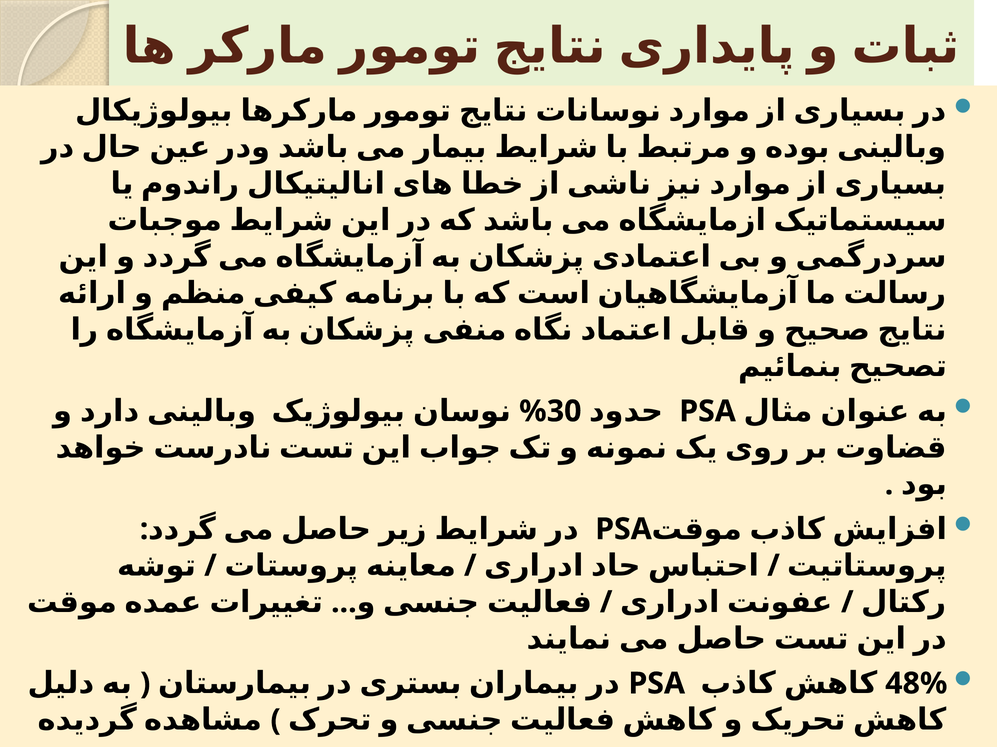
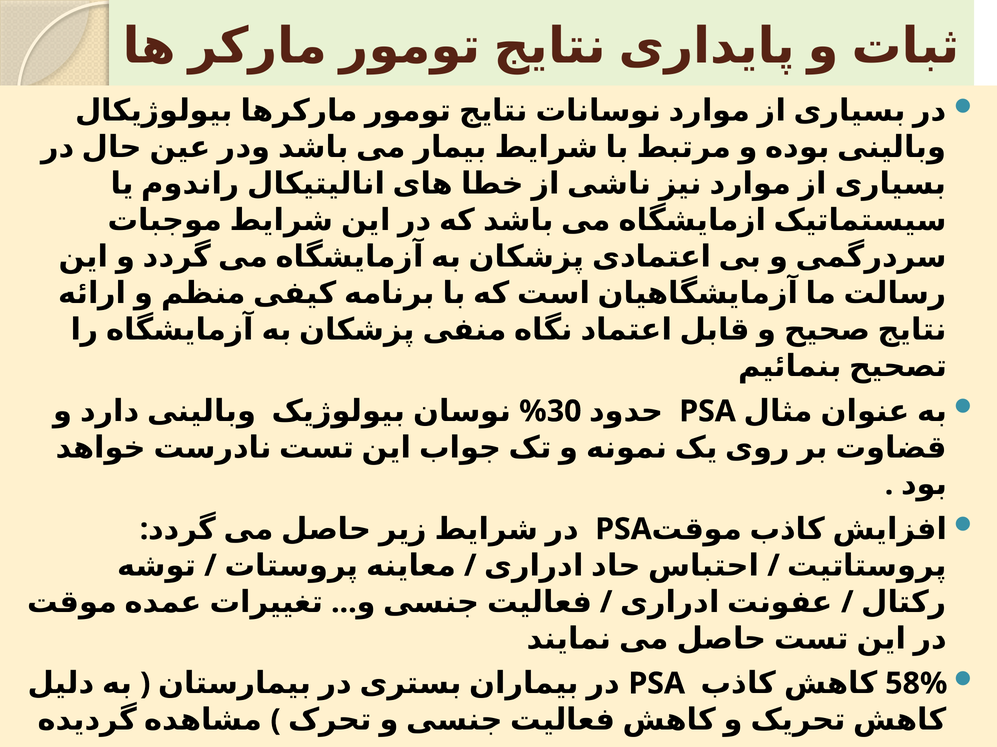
48%: 48% -> 58% (916, 684)
